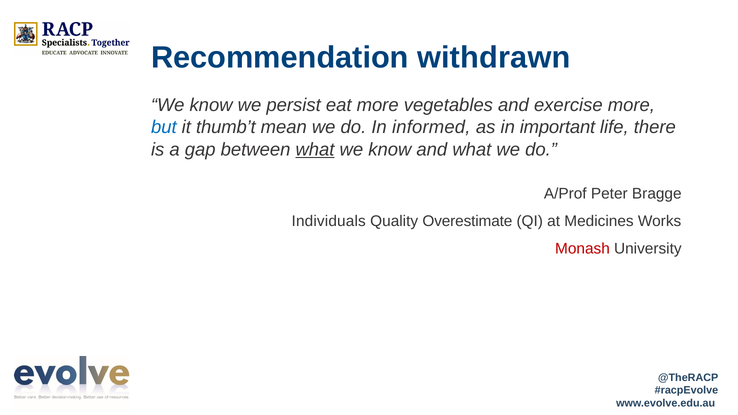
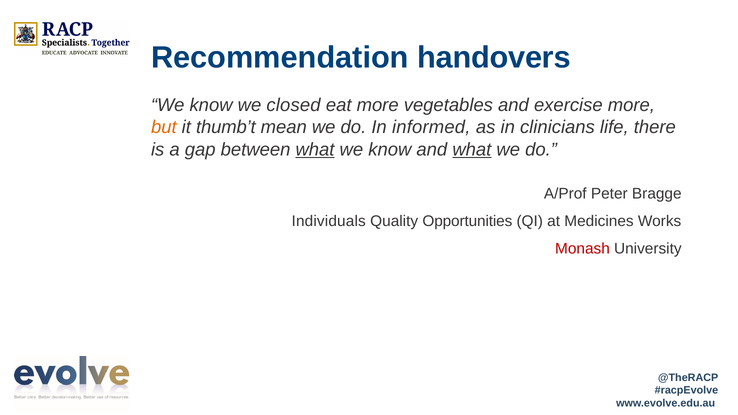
withdrawn: withdrawn -> handovers (494, 58)
persist: persist -> closed (294, 105)
but colour: blue -> orange (164, 127)
important: important -> clinicians (557, 127)
what underline: none -> present (472, 150)
Overestimate: Overestimate -> Opportunities (467, 221)
